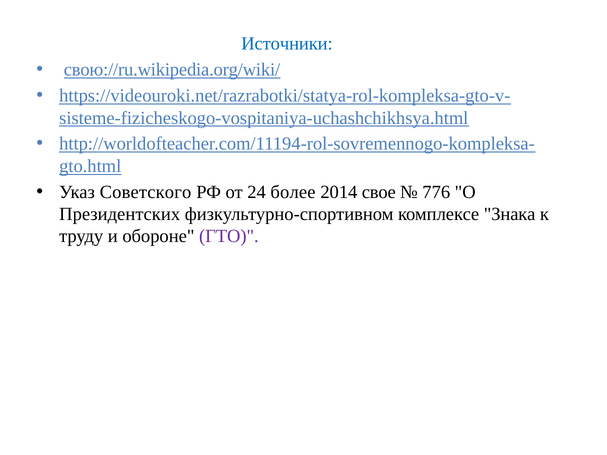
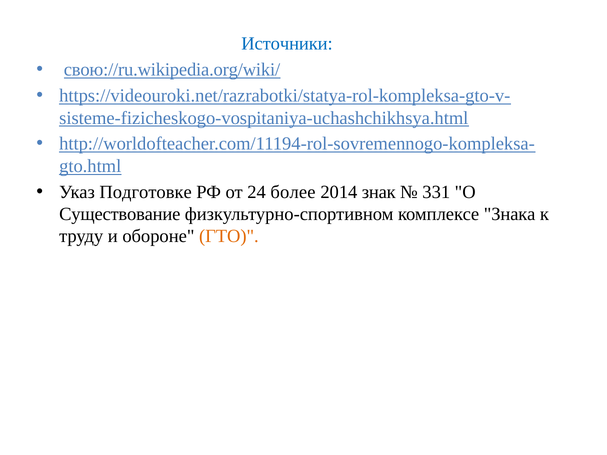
Советского: Советского -> Подготовке (146, 192)
свое: свое -> знак (379, 192)
776: 776 -> 331 (436, 192)
Президентских: Президентских -> Существование (120, 214)
ГТО colour: purple -> orange (229, 237)
